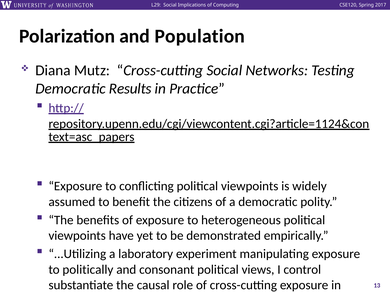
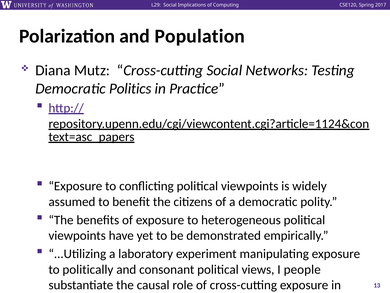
Results: Results -> Politics (130, 88)
control: control -> people (302, 269)
